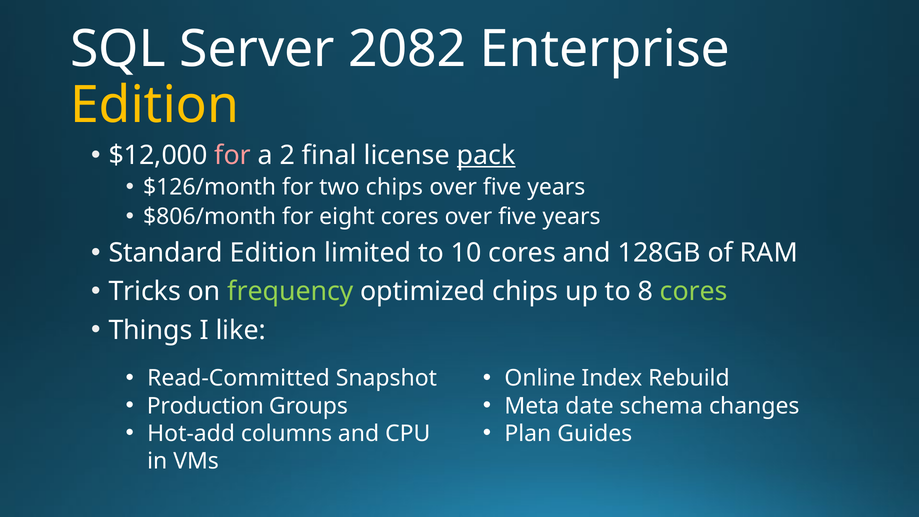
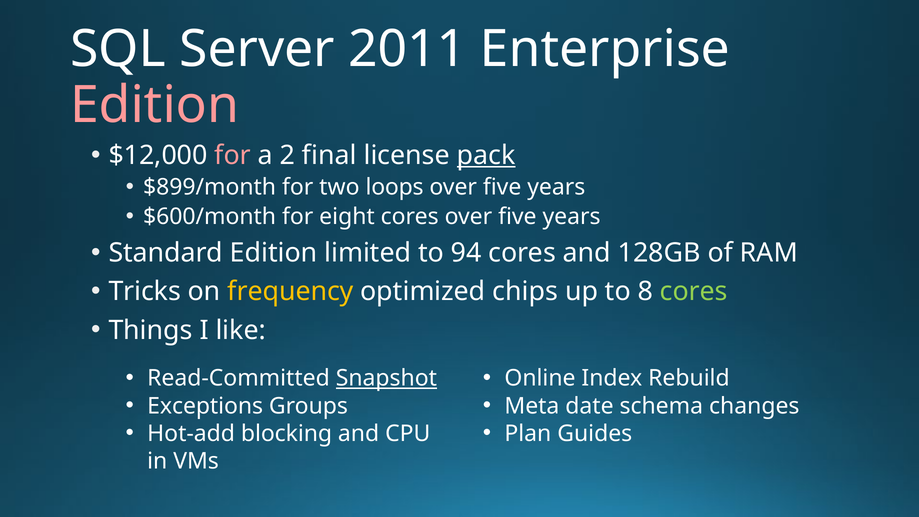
2082: 2082 -> 2011 (407, 49)
Edition colour: yellow -> pink (155, 105)
$126/month: $126/month -> $899/month (210, 187)
two chips: chips -> loops (395, 187)
$806/month: $806/month -> $600/month (210, 217)
10: 10 -> 94 (466, 253)
frequency colour: light green -> yellow (290, 292)
Snapshot underline: none -> present (386, 378)
Production: Production -> Exceptions (205, 406)
columns: columns -> blocking (286, 433)
